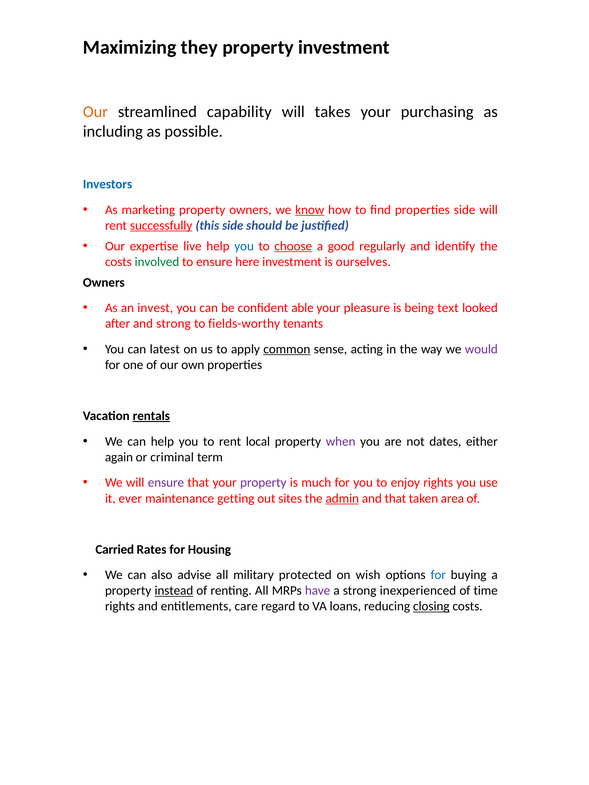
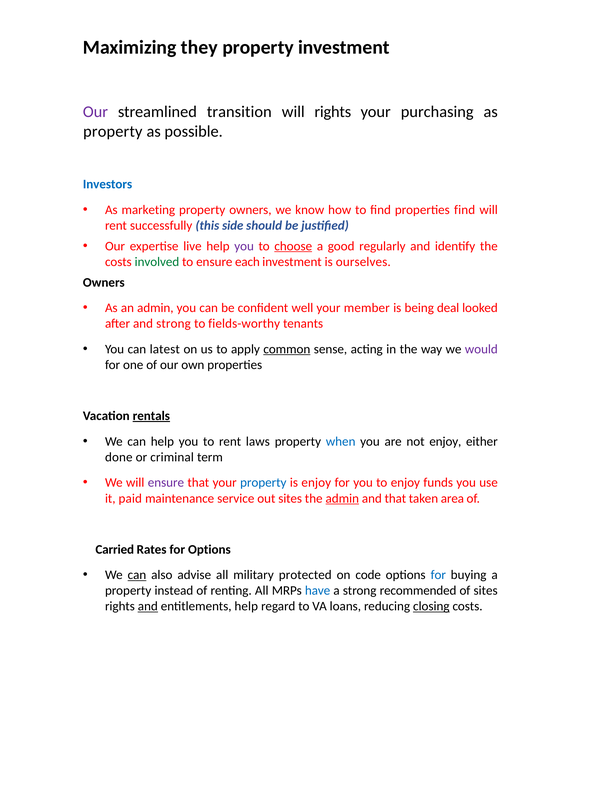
Our colour: orange -> purple (95, 112)
capability: capability -> transition (239, 112)
will takes: takes -> rights (333, 112)
including: including -> property (113, 132)
know underline: present -> none (310, 210)
properties side: side -> find (465, 210)
successfully underline: present -> none (161, 226)
you colour: blue -> purple (244, 246)
here: here -> each (247, 262)
an invest: invest -> admin (155, 308)
able: able -> well (302, 308)
pleasure: pleasure -> member (367, 308)
text: text -> deal (448, 308)
local: local -> laws (258, 442)
when colour: purple -> blue (341, 442)
not dates: dates -> enjoy (445, 442)
again: again -> done (119, 457)
property colour: purple -> blue (263, 483)
is much: much -> enjoy (316, 483)
enjoy rights: rights -> funds (438, 483)
ever: ever -> paid (130, 499)
getting: getting -> service (236, 499)
for Housing: Housing -> Options (209, 550)
can underline: none -> present (137, 575)
wish: wish -> code (368, 575)
instead underline: present -> none (174, 591)
have colour: purple -> blue (318, 591)
inexperienced: inexperienced -> recommended (418, 591)
of time: time -> sites (486, 591)
and underline: none -> present (148, 607)
entitlements care: care -> help (246, 607)
